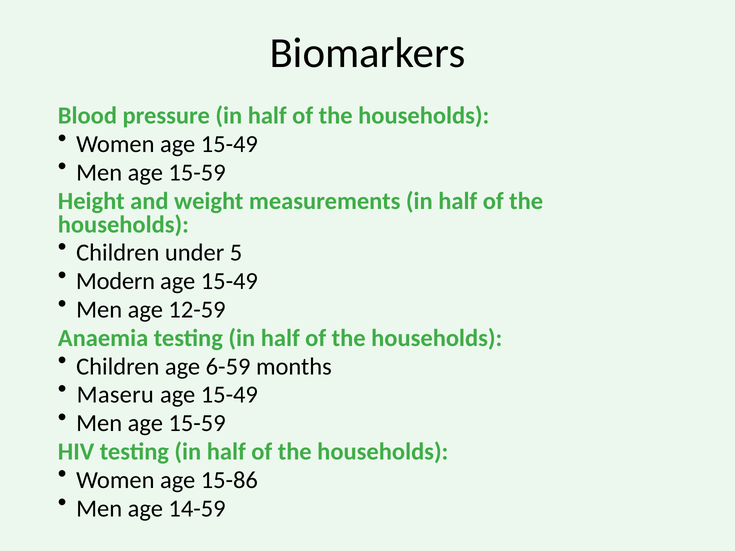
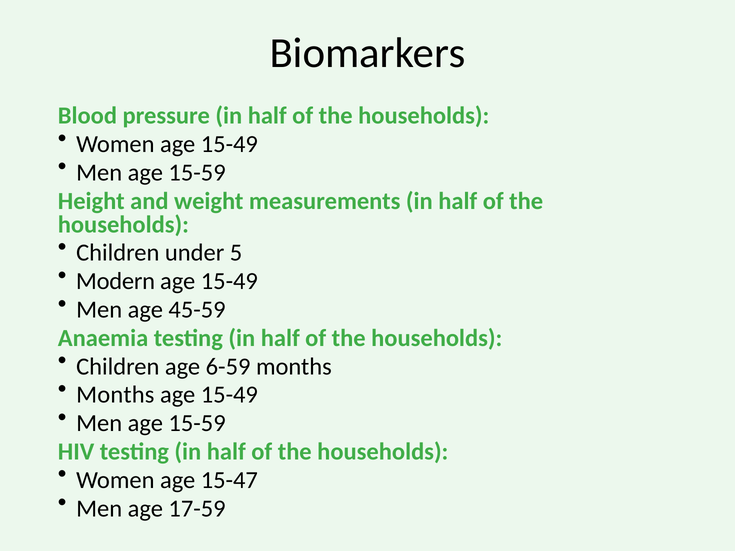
12-59: 12-59 -> 45-59 (197, 310)
Maseru: Maseru -> Months (115, 395)
15-86: 15-86 -> 15-47 (229, 480)
14-59: 14-59 -> 17-59 (197, 509)
